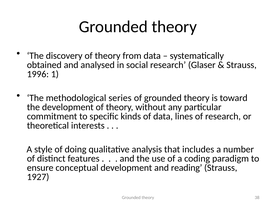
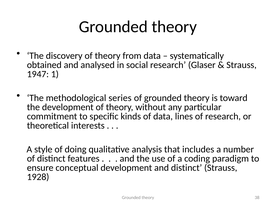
1996: 1996 -> 1947 (38, 74)
and reading: reading -> distinct (187, 168)
1927: 1927 -> 1928 (38, 177)
